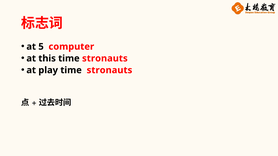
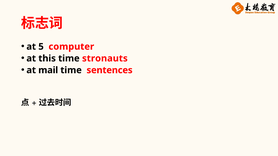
play: play -> mail (48, 70)
stronauts: stronauts -> sentences (110, 70)
